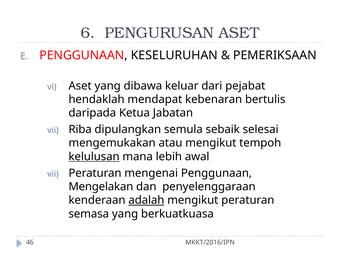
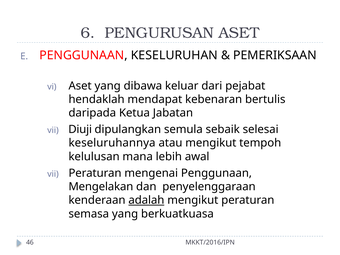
Riba: Riba -> Diuji (80, 129)
mengemukakan: mengemukakan -> keseluruhannya (112, 143)
kelulusan underline: present -> none (94, 157)
